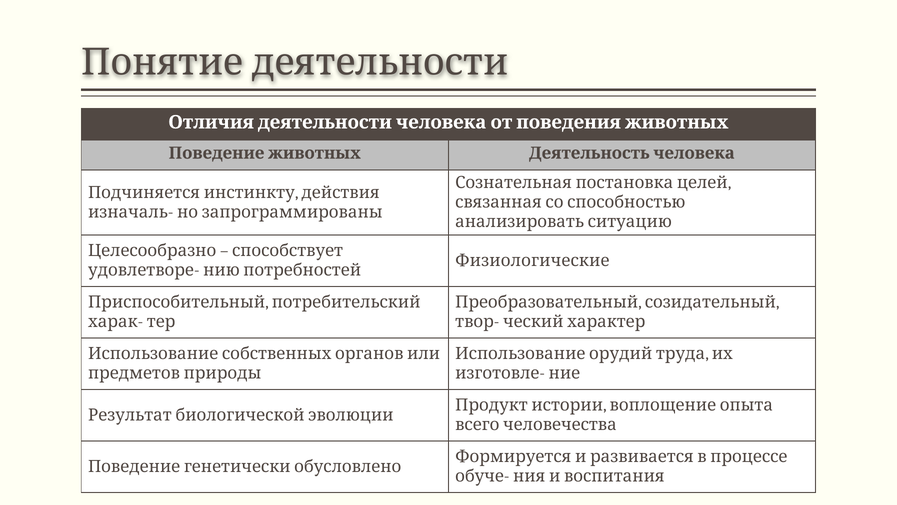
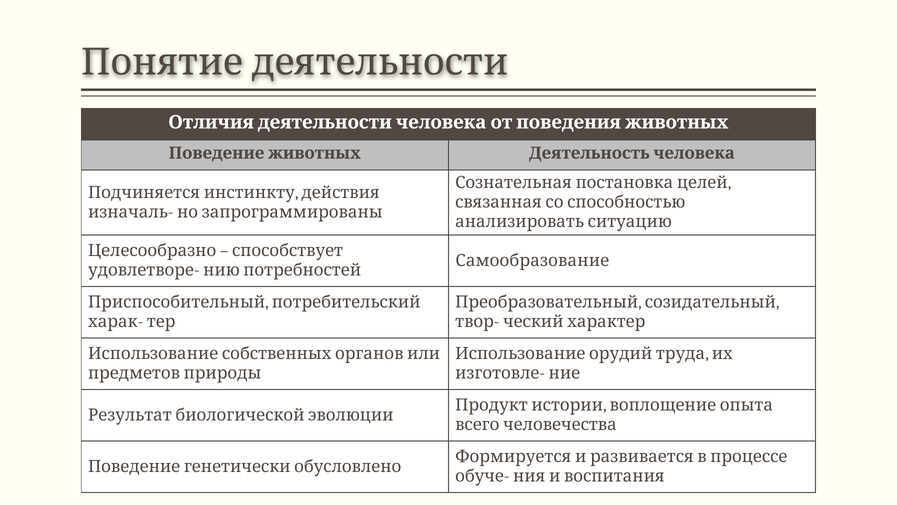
Физиологические: Физиологические -> Самообразование (532, 260)
